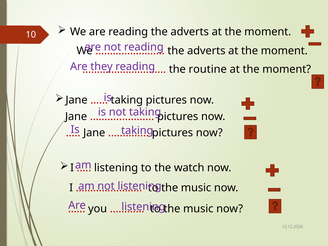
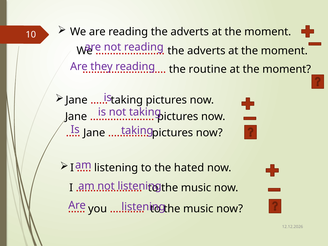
watch: watch -> hated (189, 168)
